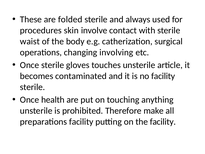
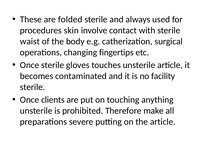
involving: involving -> fingertips (116, 52)
health: health -> clients (53, 100)
preparations facility: facility -> severe (81, 122)
the facility: facility -> article (163, 122)
